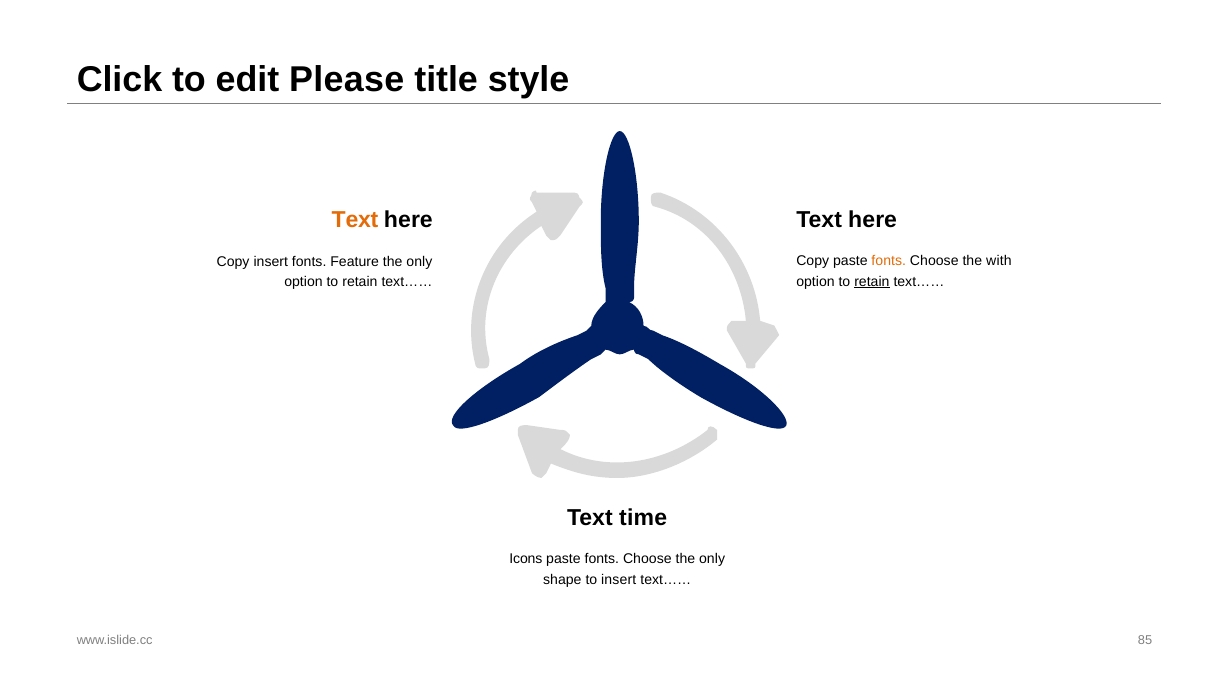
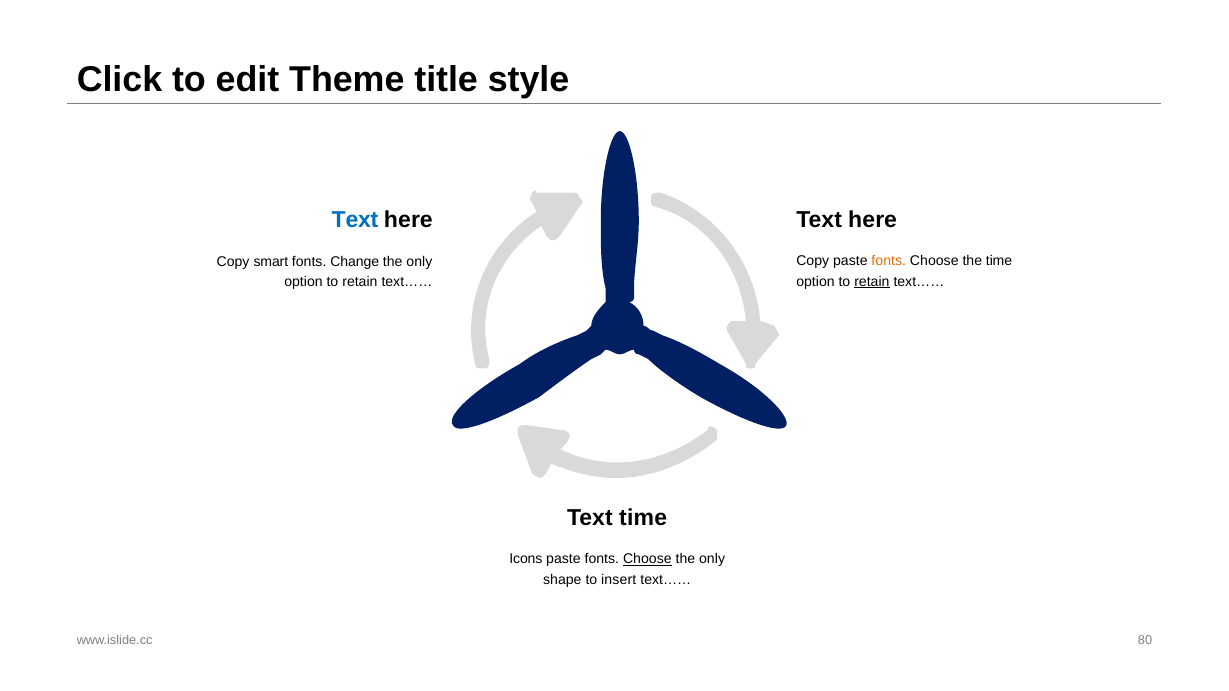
Please: Please -> Theme (347, 79)
Text colour: orange -> blue (355, 220)
the with: with -> time (999, 261)
Copy insert: insert -> smart (271, 262)
Feature: Feature -> Change (355, 262)
Choose underline: none -> present (647, 559)
85: 85 -> 80 (1145, 640)
